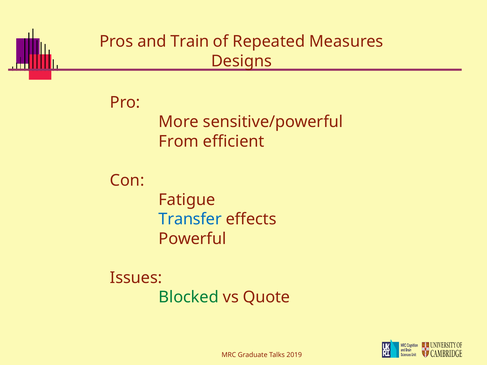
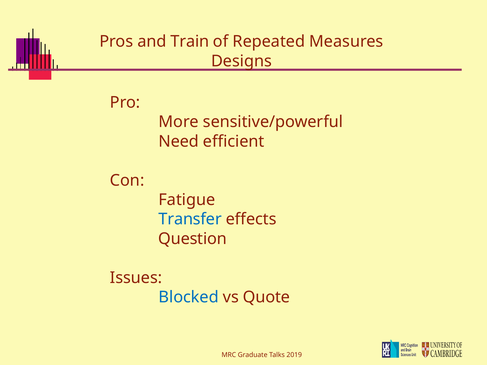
From: From -> Need (179, 142)
Powerful: Powerful -> Question (193, 239)
Blocked colour: green -> blue (189, 297)
